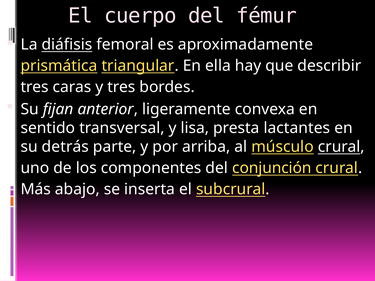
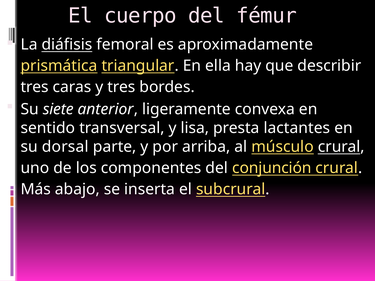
fijan: fijan -> siete (58, 109)
detrás: detrás -> dorsal (65, 147)
